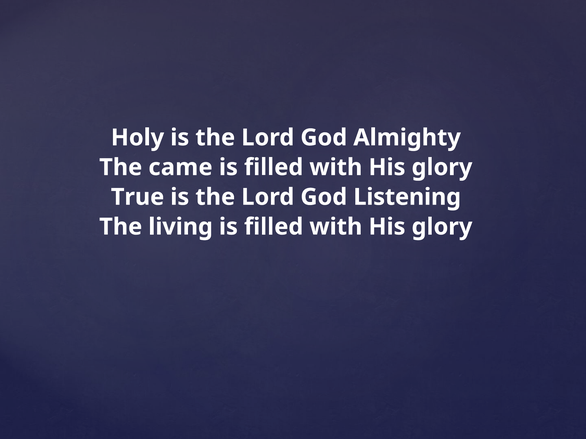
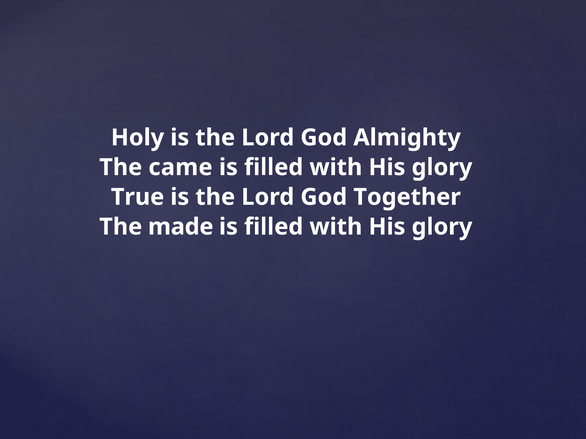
Listening: Listening -> Together (407, 197)
living: living -> made (181, 227)
